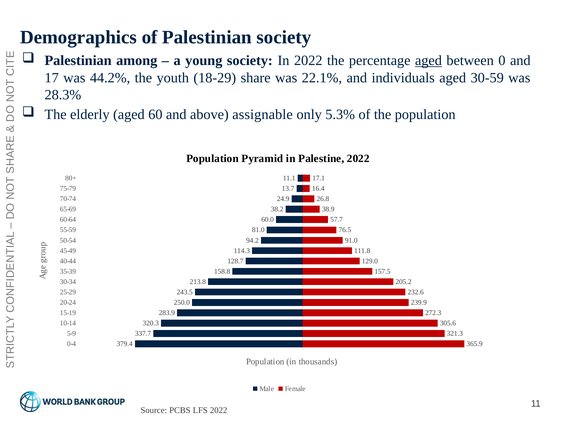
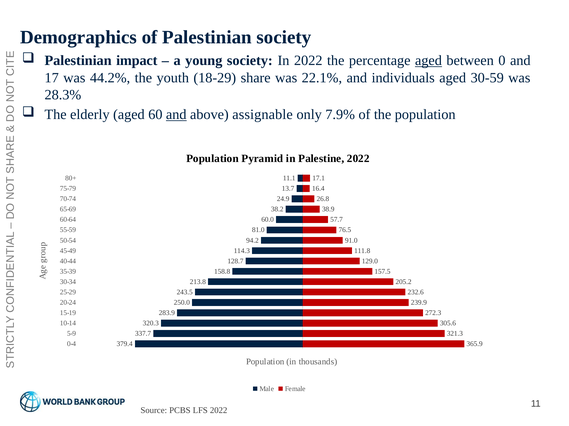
among: among -> impact (137, 61)
and underline: none -> present (176, 115)
5.3%: 5.3% -> 7.9% (340, 115)
